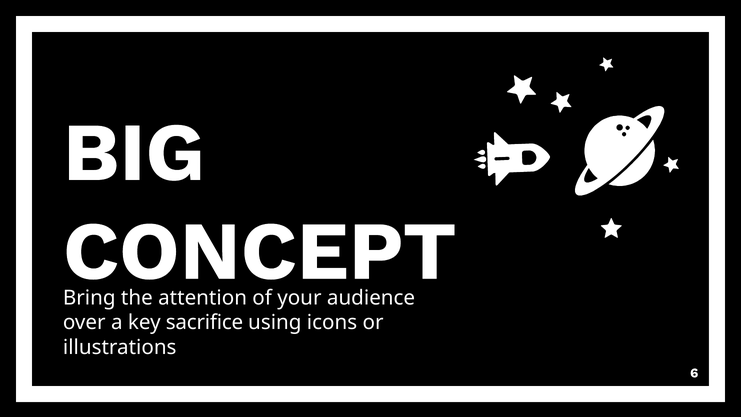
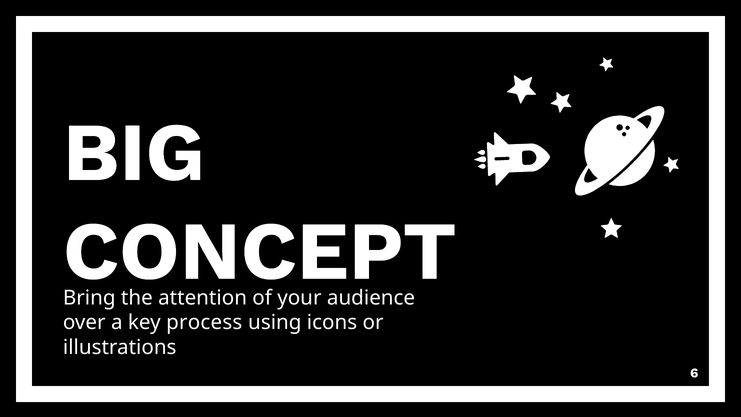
sacrifice: sacrifice -> process (204, 322)
